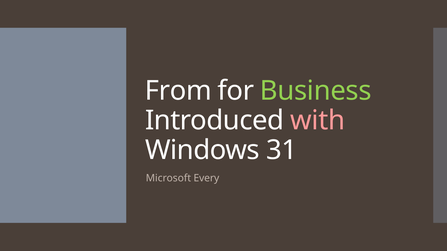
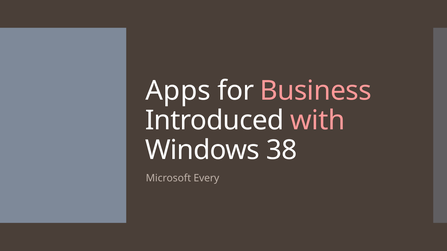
From: From -> Apps (178, 91)
Business colour: light green -> pink (316, 91)
31: 31 -> 38 (282, 150)
